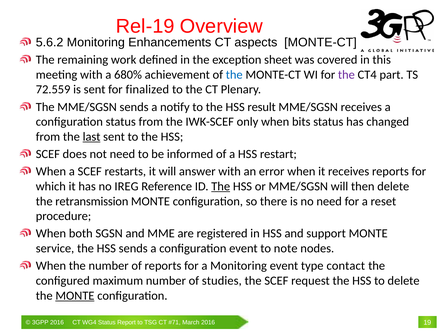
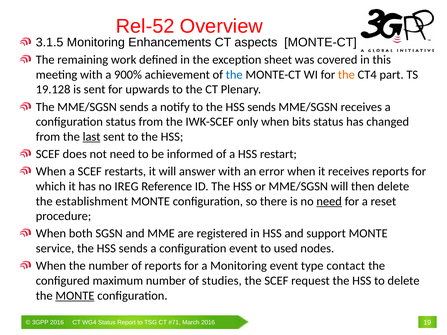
Rel-19: Rel-19 -> Rel-52 (145, 26)
5.6.2: 5.6.2 -> 3.1.5 (50, 43)
680%: 680% -> 900% (128, 75)
the colour: purple -> orange (346, 75)
72.559: 72.559 -> 19.128 (53, 90)
finalized: finalized -> upwards (147, 90)
to the HSS result: result -> sends (262, 107)
The underline: present -> none (221, 187)
retransmission: retransmission -> establishment (92, 201)
need underline: none -> present (329, 201)
note: note -> used (286, 249)
